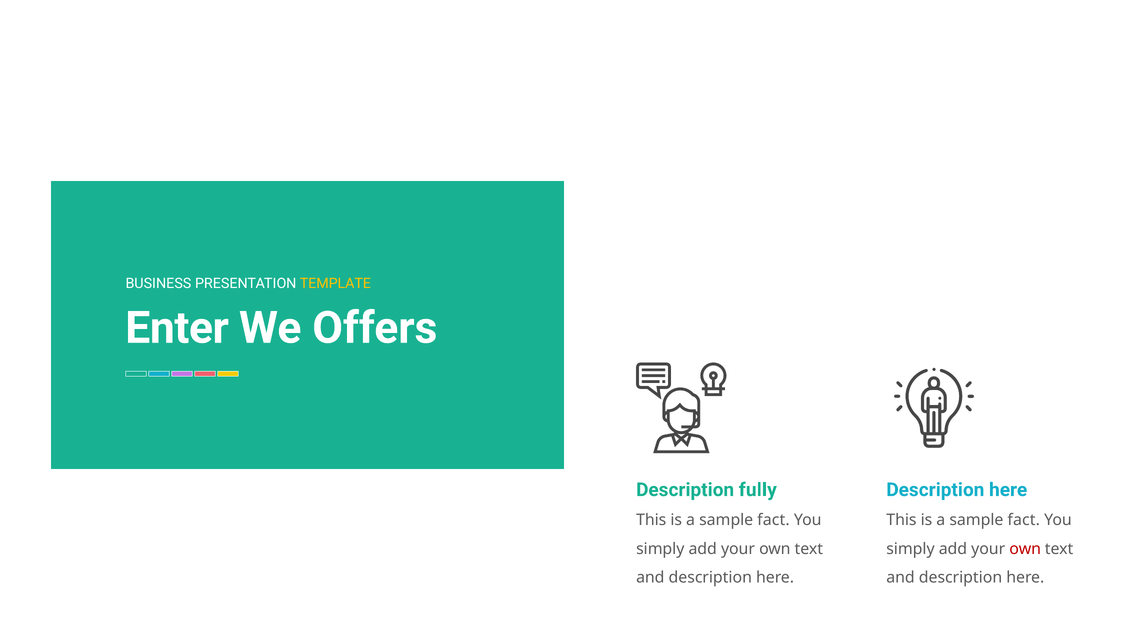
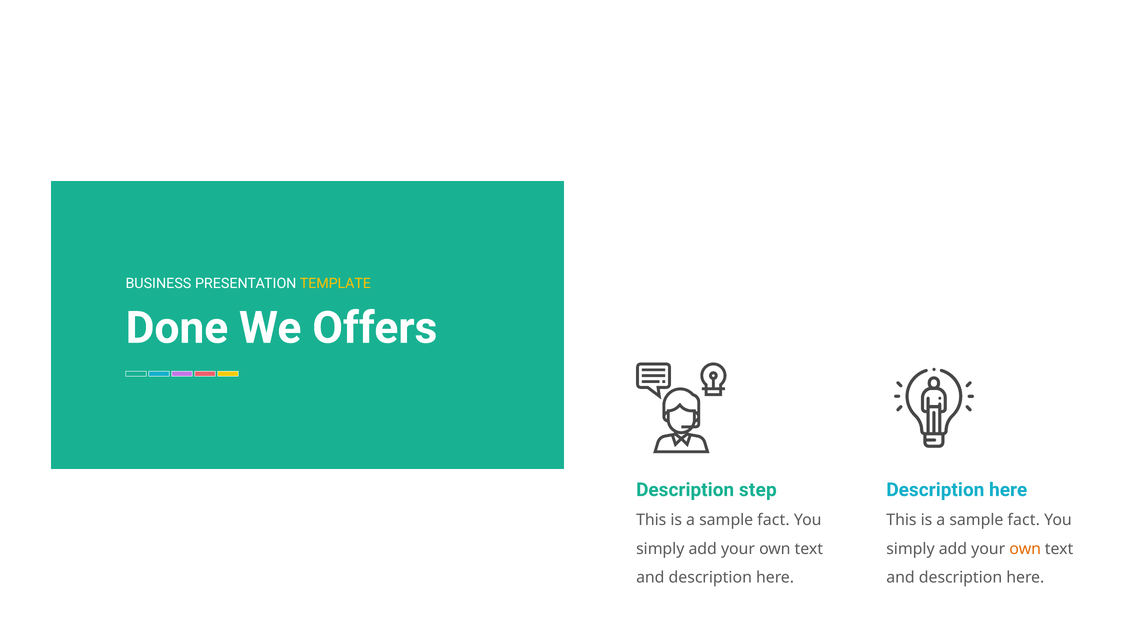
Enter: Enter -> Done (177, 328)
fully: fully -> step (758, 489)
own colour: red -> orange (1025, 548)
